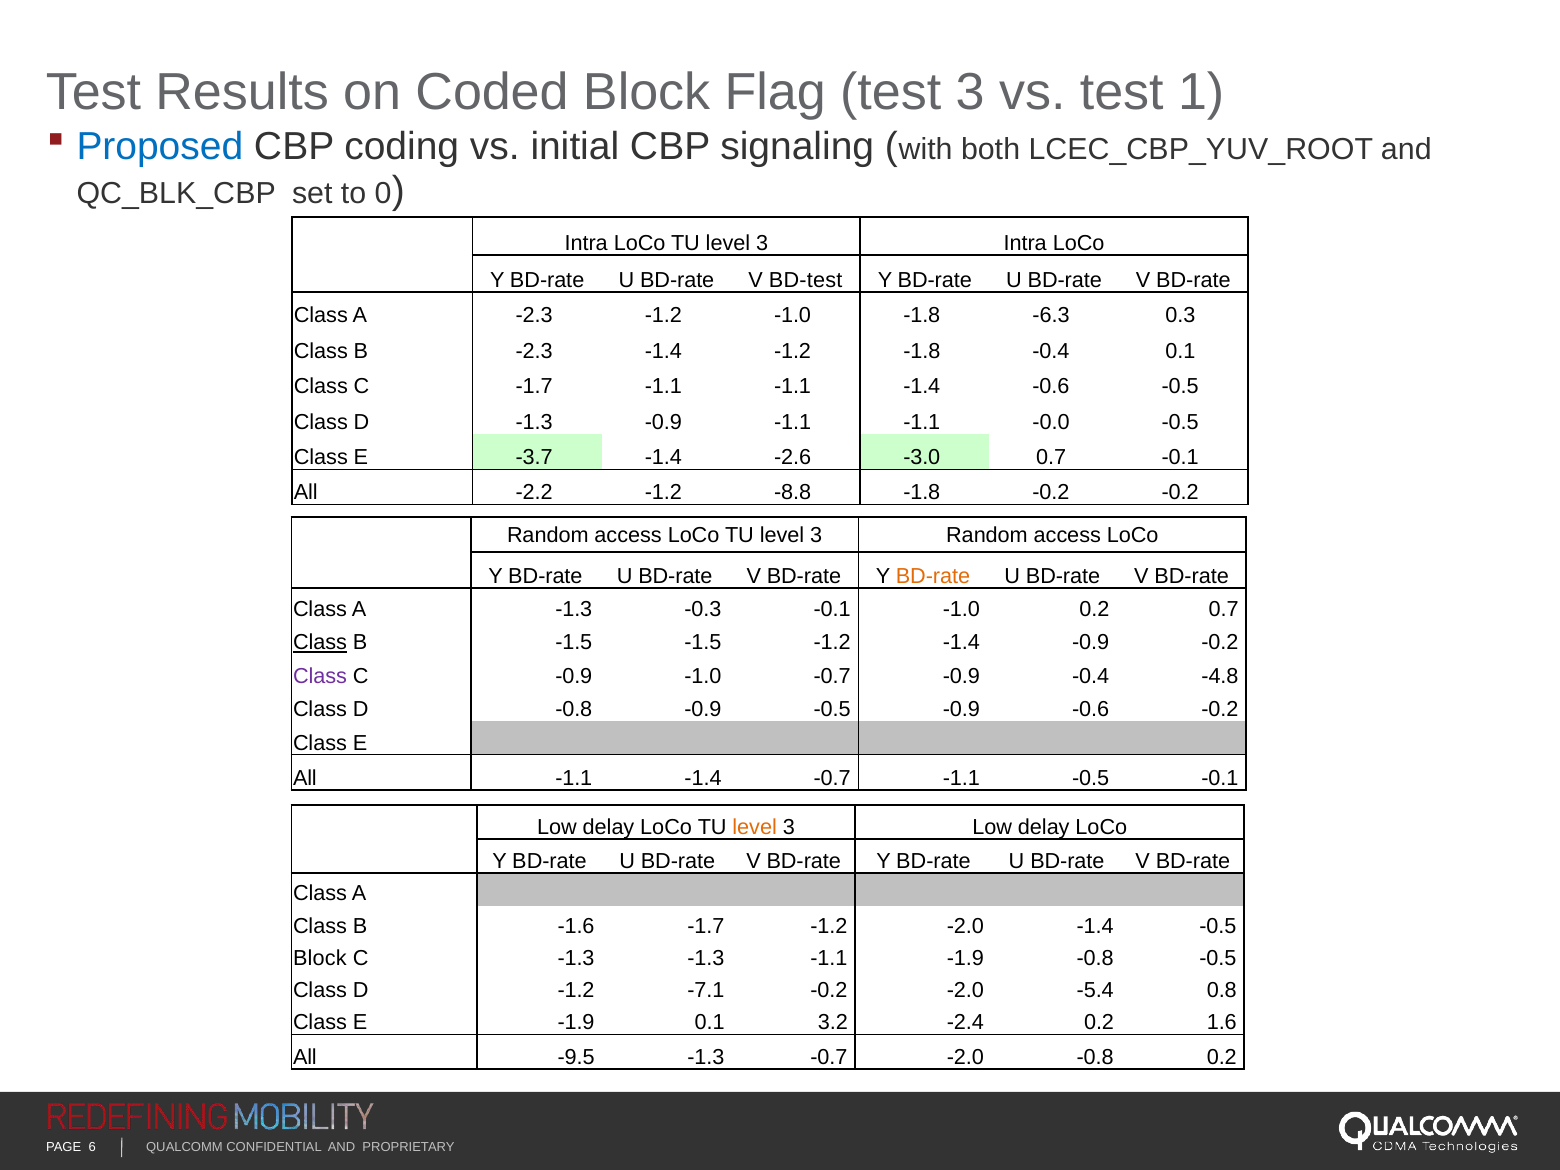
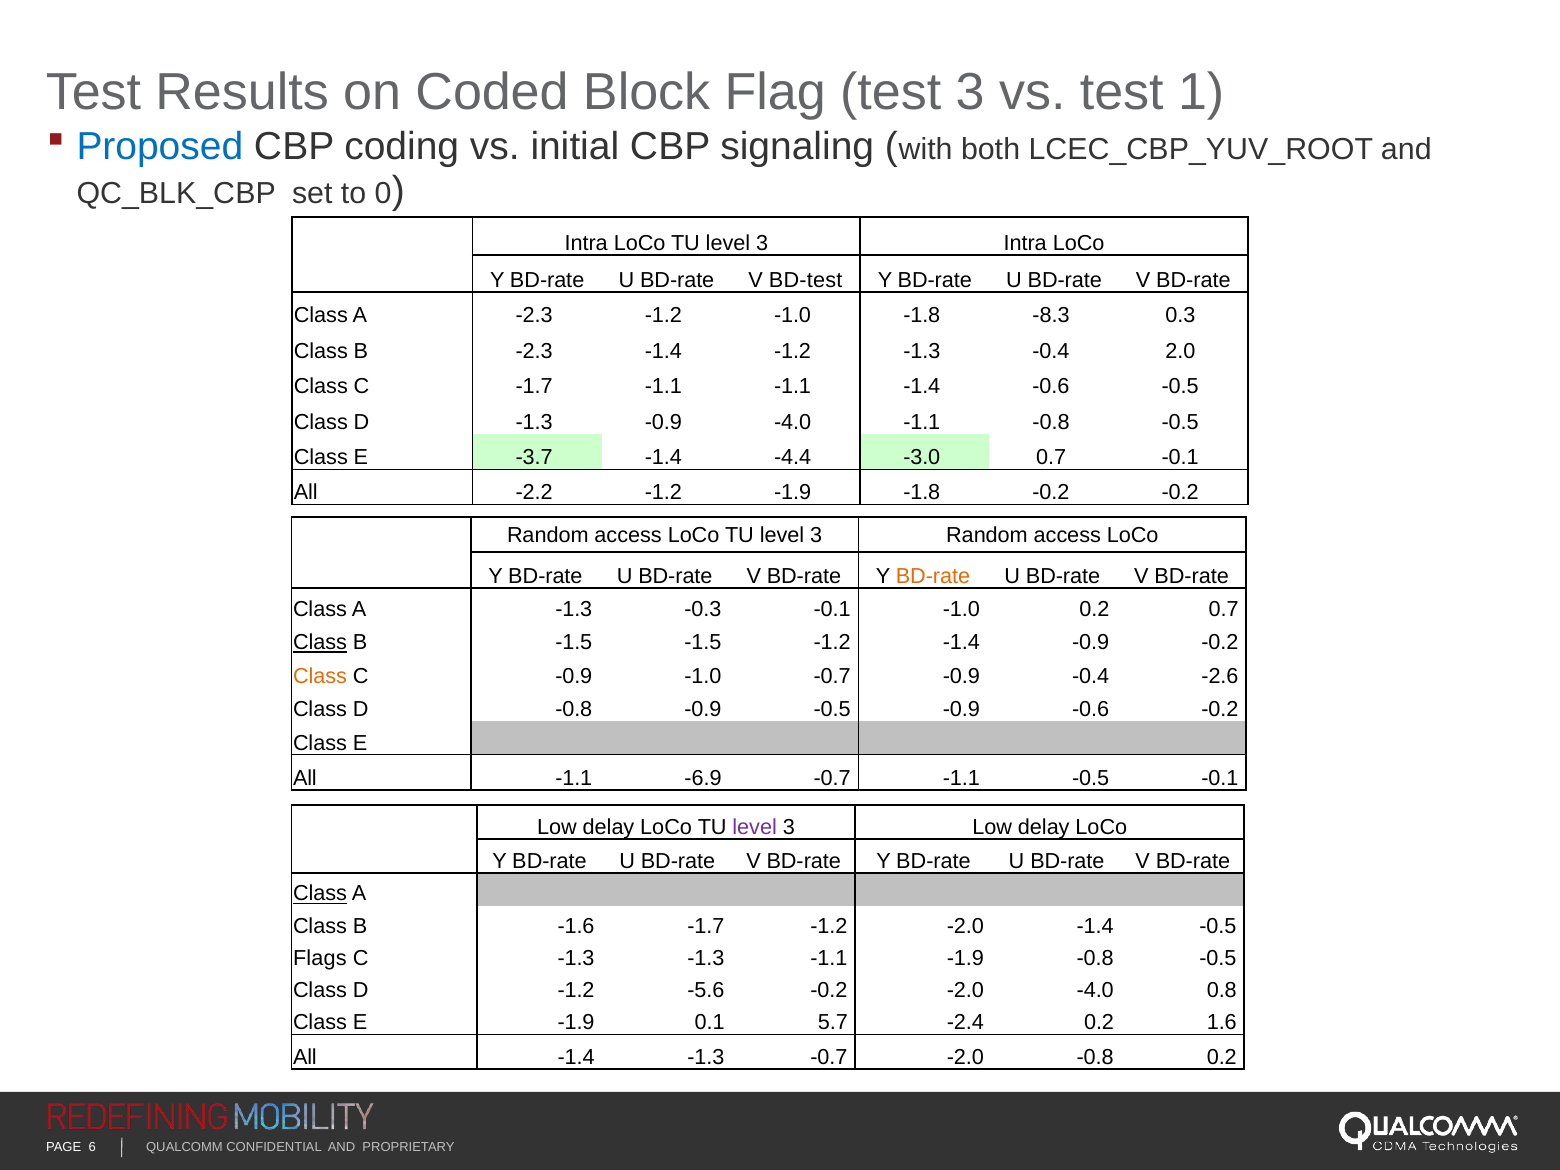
-6.3: -6.3 -> -8.3 (1051, 316)
-1.2 -1.8: -1.8 -> -1.3 (922, 351)
-0.4 0.1: 0.1 -> 2.0 (1180, 351)
-0.9 -1.1: -1.1 -> -4.0 (793, 422)
-1.1 -0.0: -0.0 -> -0.8 (1051, 422)
-2.6: -2.6 -> -4.4 (793, 457)
-1.2 -8.8: -8.8 -> -1.9 (793, 493)
Class colour: purple -> orange (320, 676)
-4.8: -4.8 -> -2.6 (1220, 676)
All -1.1 -1.4: -1.4 -> -6.9 (703, 778)
level colour: orange -> purple (755, 827)
Class underline: none -> present (320, 894)
Block: Block -> Flags (320, 958)
-7.1: -7.1 -> -5.6 (706, 991)
-2.0 -5.4: -5.4 -> -4.0 (1095, 991)
3.2: 3.2 -> 5.7 (833, 1023)
All -9.5: -9.5 -> -1.4 (576, 1057)
